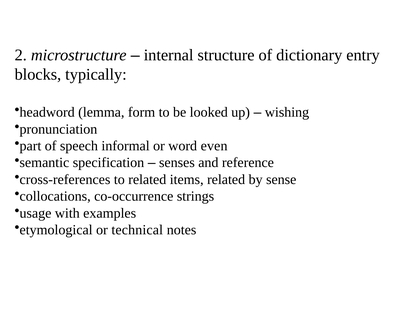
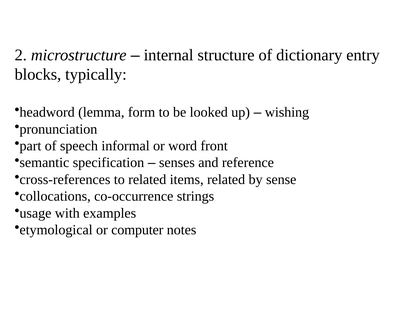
even: even -> front (214, 146)
technical: technical -> computer (137, 230)
